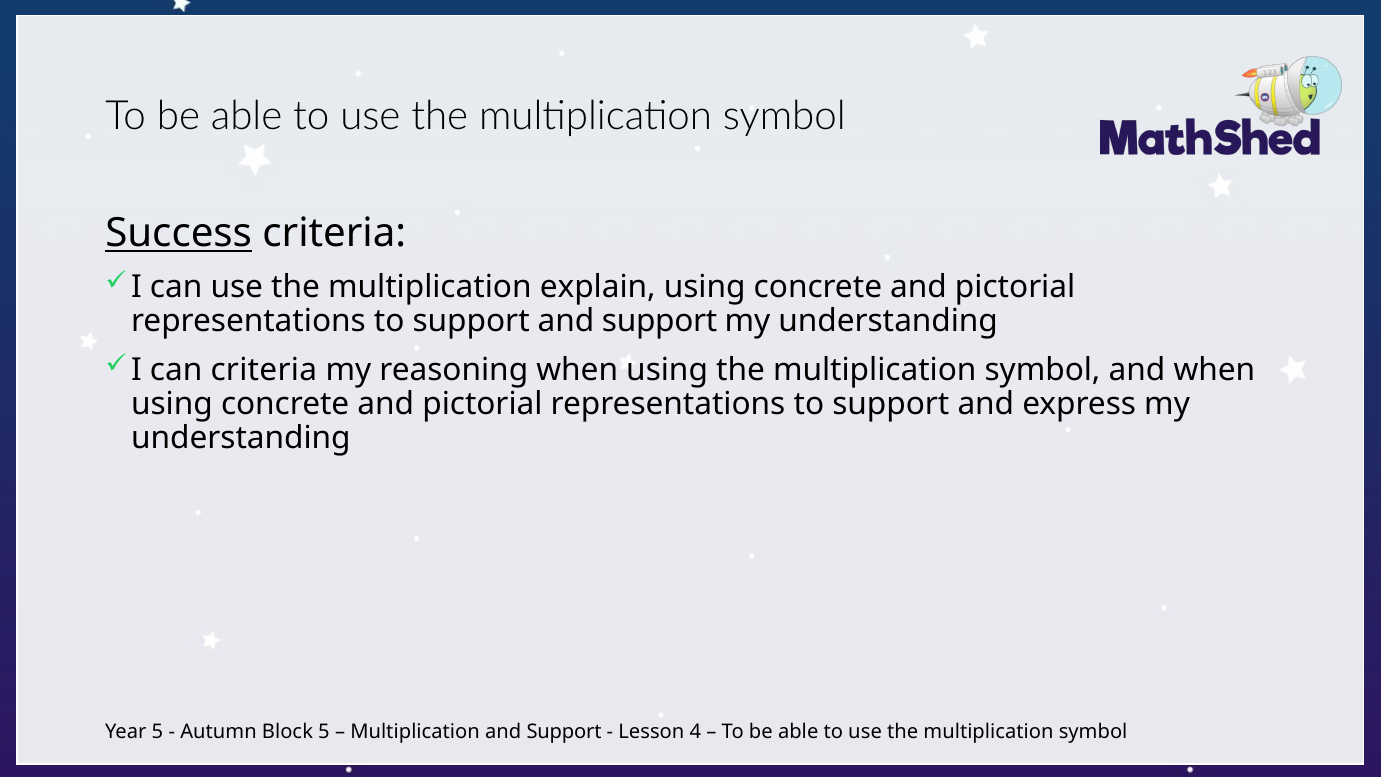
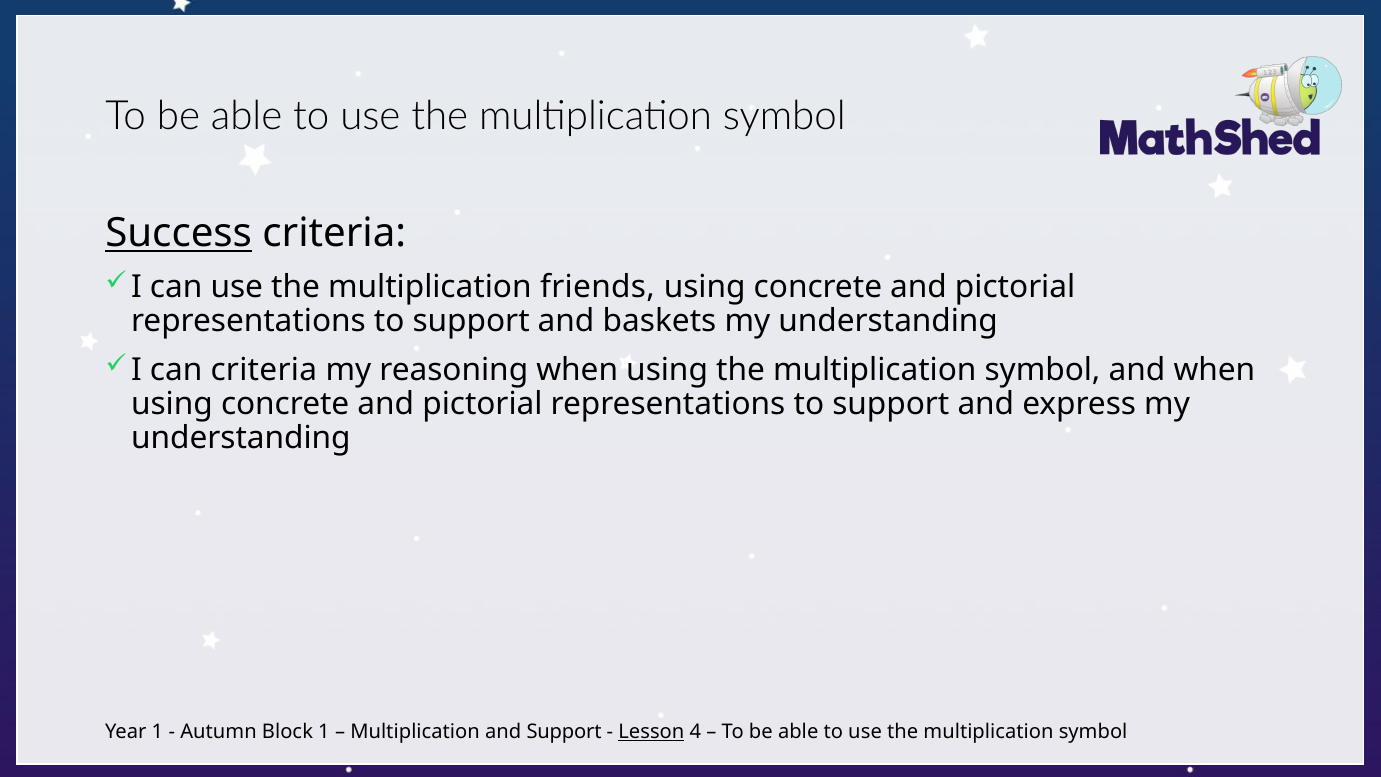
explain: explain -> friends (598, 287)
support and support: support -> baskets (659, 321)
Year 5: 5 -> 1 (157, 732)
Block 5: 5 -> 1 (324, 732)
Lesson underline: none -> present (651, 732)
